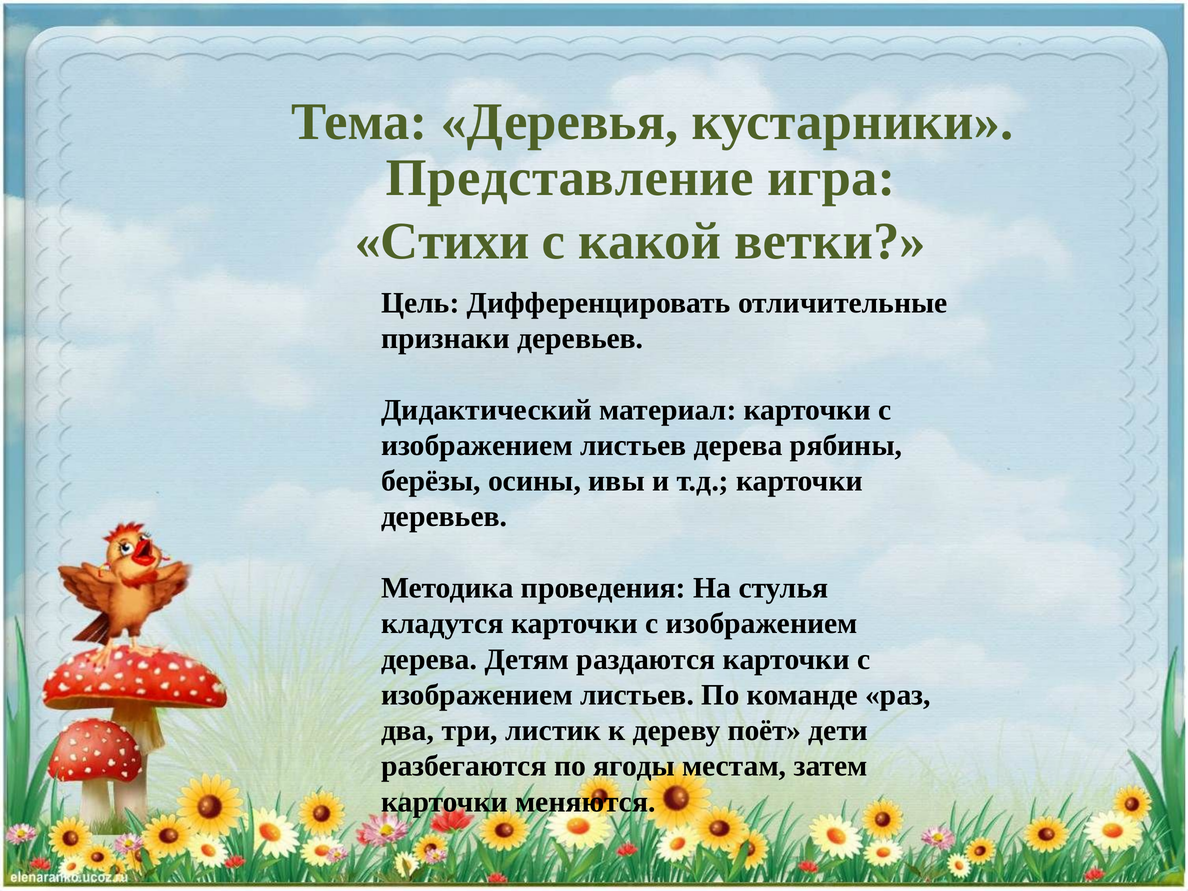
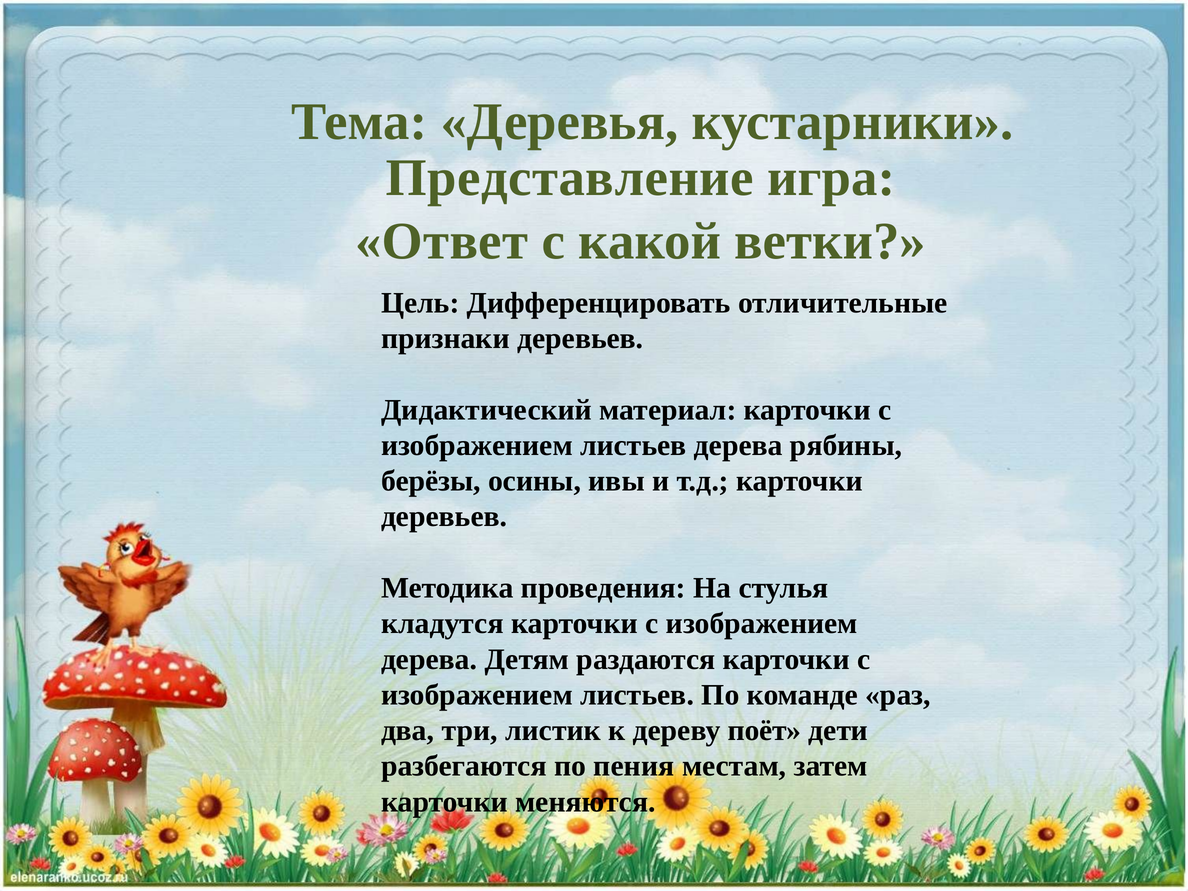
Стихи: Стихи -> Ответ (442, 241)
ягоды: ягоды -> пения (634, 766)
